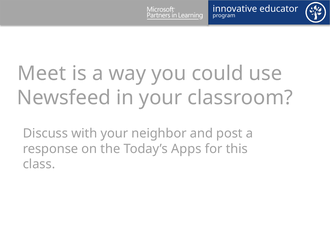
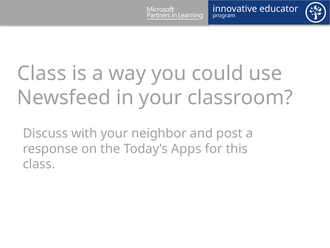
Meet: Meet -> Class (42, 73)
